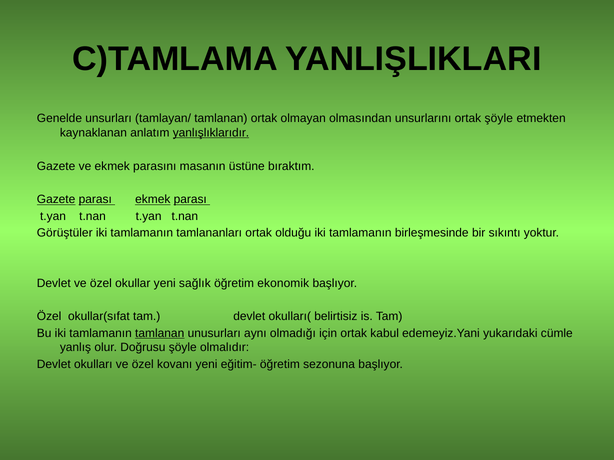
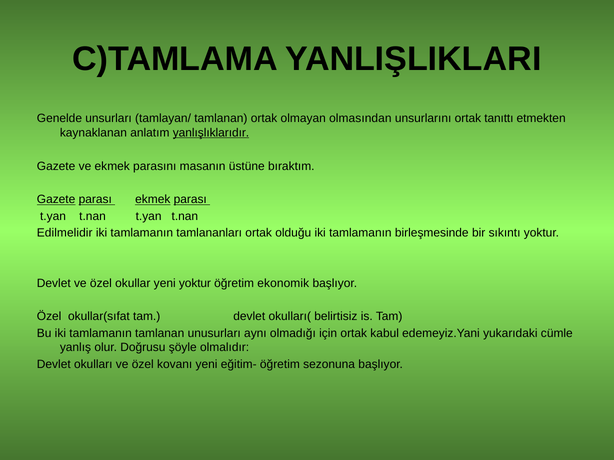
ortak şöyle: şöyle -> tanıttı (499, 119)
Görüştüler: Görüştüler -> Edilmelidir (65, 233)
yeni sağlık: sağlık -> yoktur (195, 283)
tamlanan underline: present -> none (160, 334)
